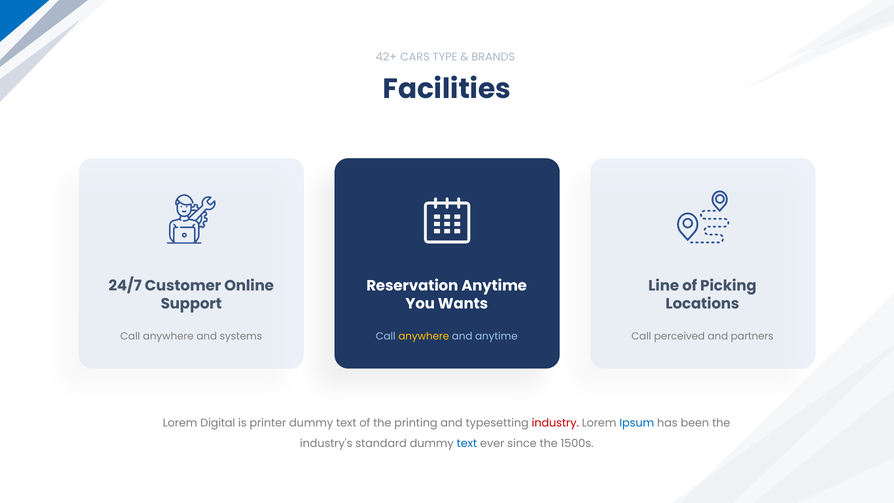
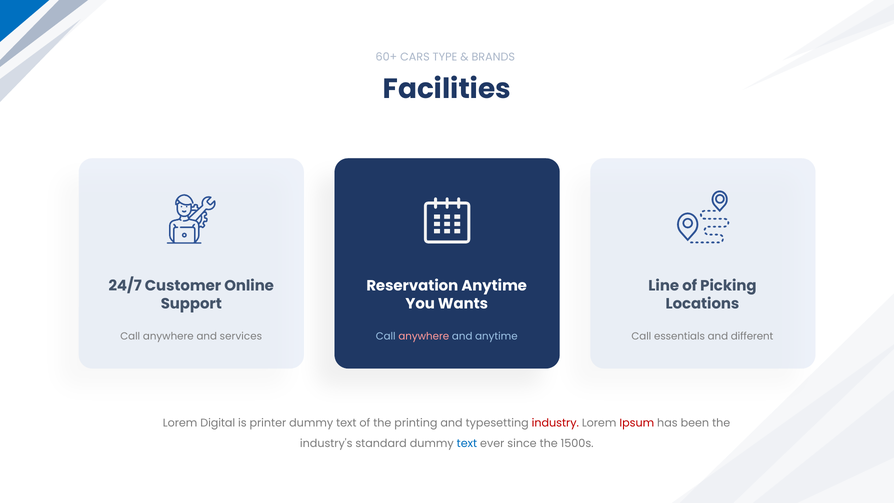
42+: 42+ -> 60+ (386, 57)
systems: systems -> services (241, 336)
anywhere colour: yellow -> pink (424, 336)
perceived: perceived -> essentials (679, 336)
partners: partners -> different (752, 336)
Ipsum colour: blue -> red (637, 423)
